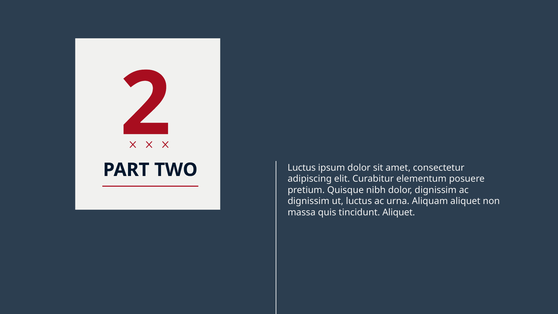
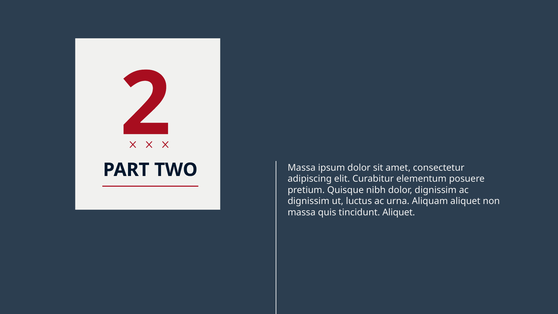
TWO Luctus: Luctus -> Massa (302, 168)
